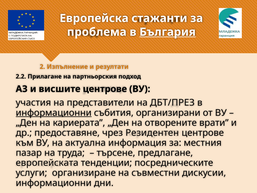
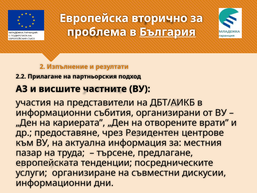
стажанти: стажанти -> вторично (159, 18)
висшите центрове: центрове -> частните (105, 89)
ДБТ/ПРЕЗ: ДБТ/ПРЕЗ -> ДБТ/АИКБ (172, 103)
информационни underline: present -> none (54, 113)
